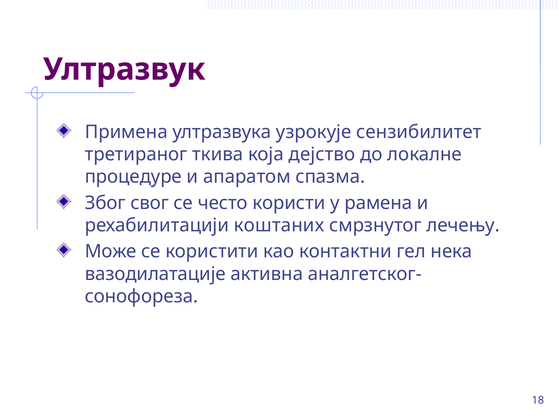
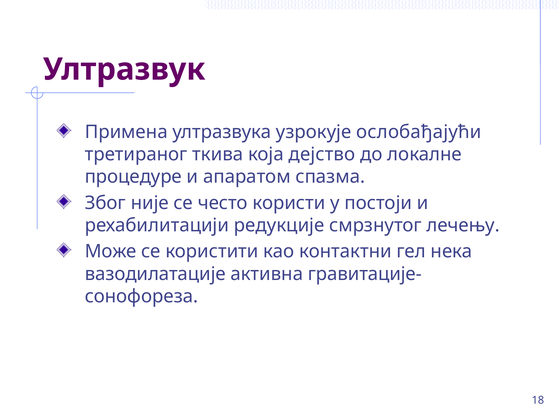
сензибилитет: сензибилитет -> ослобађајући (419, 132)
свог: свог -> није (150, 203)
рамена: рамена -> постоји (378, 203)
коштаних: коштаних -> редукције (279, 225)
аналгетског-: аналгетског- -> гравитације- (365, 273)
